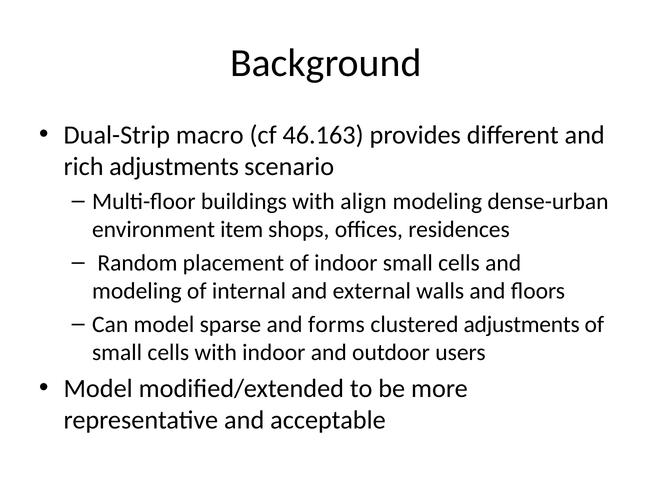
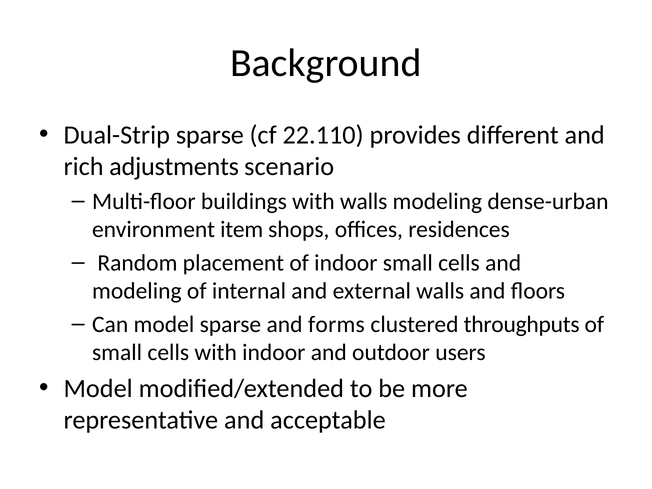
Dual-Strip macro: macro -> sparse (210, 135)
46.163: 46.163 -> 22.110 (323, 135)
with align: align -> walls (364, 201)
clustered adjustments: adjustments -> throughputs (522, 324)
